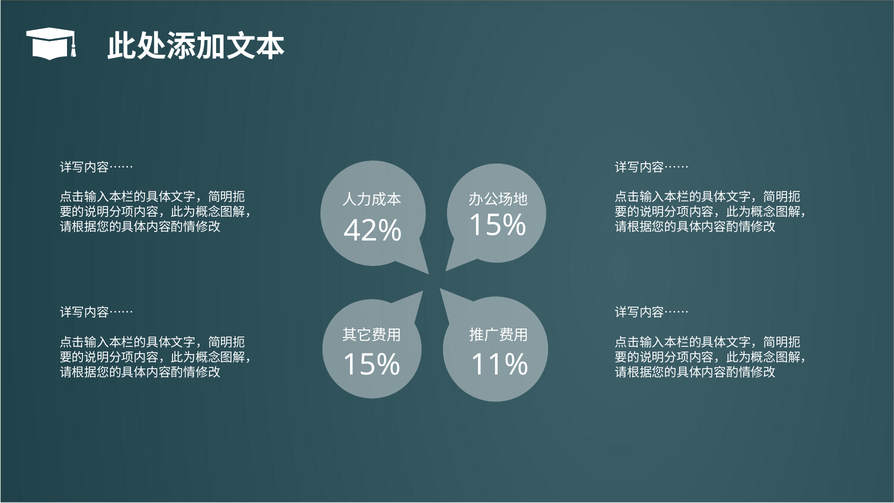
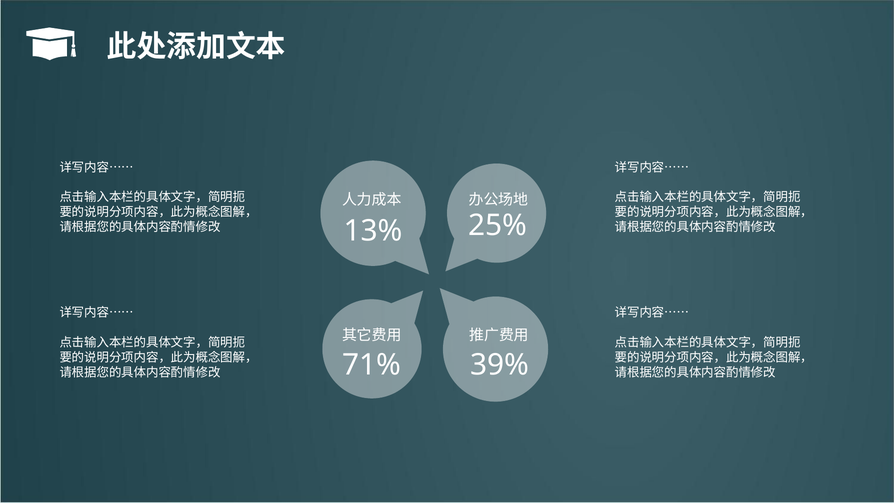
15%: 15% -> 25% (498, 225)
42%: 42% -> 13% (373, 231)
15%: 15% -> 71% (372, 365)
11%: 11% -> 39% (500, 365)
